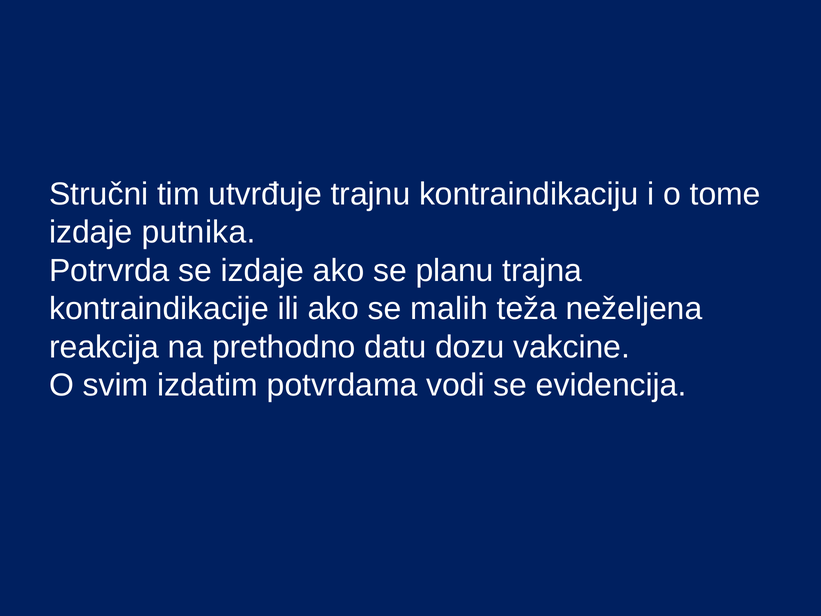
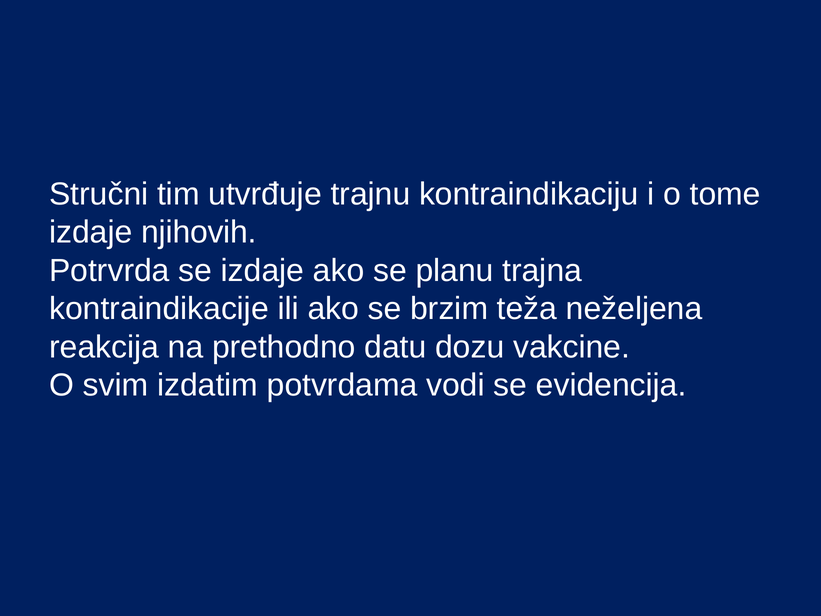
putnika: putnika -> njihovih (199, 232)
malih: malih -> brzim (449, 309)
